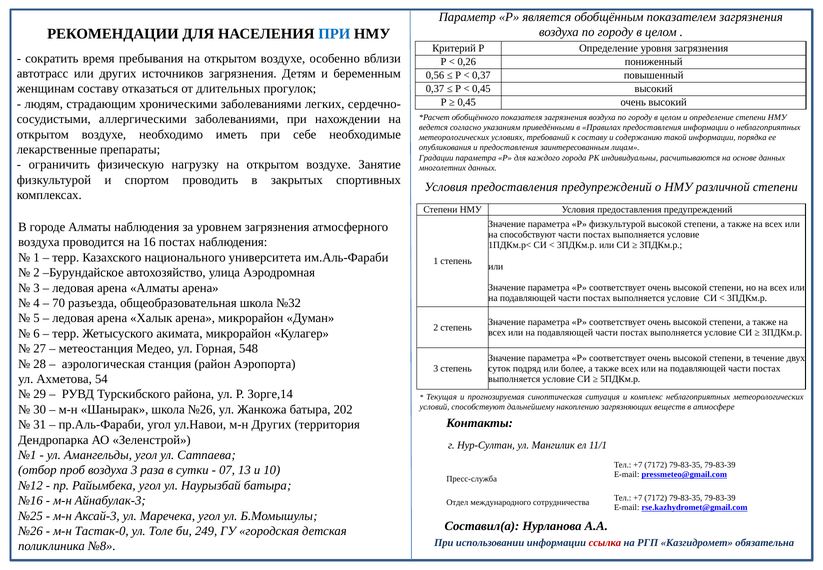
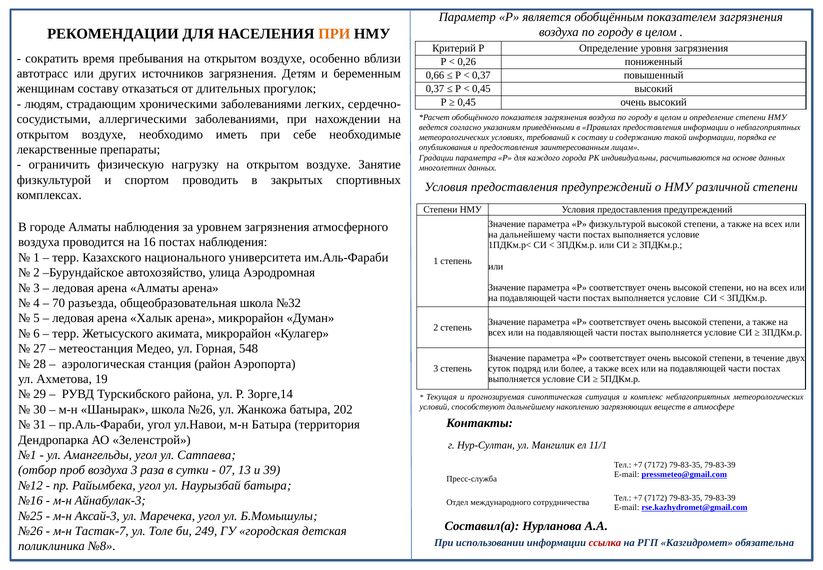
ПРИ colour: blue -> orange (334, 34)
0,56: 0,56 -> 0,66 (435, 75)
на способствуют: способствуют -> дальнейшему (528, 235)
54: 54 -> 19 (101, 379)
м-н Других: Других -> Батыра (271, 425)
10: 10 -> 39 (272, 470)
Тастак-0: Тастак-0 -> Тастак-7 (102, 531)
